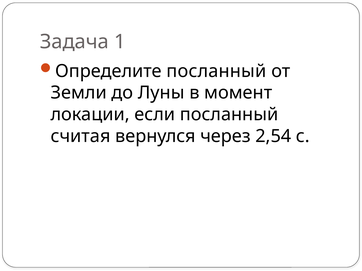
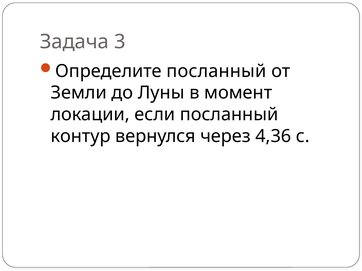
1: 1 -> 3 (120, 42)
считая: считая -> контур (81, 136)
2,54: 2,54 -> 4,36 (273, 136)
